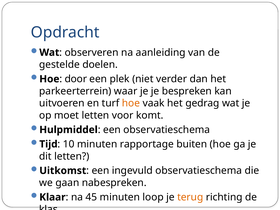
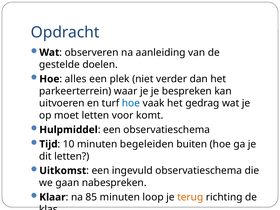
door: door -> alles (76, 79)
hoe colour: orange -> blue (131, 103)
rapportage: rapportage -> begeleiden (147, 144)
45: 45 -> 85 (91, 197)
